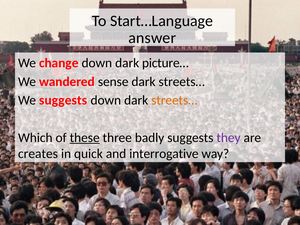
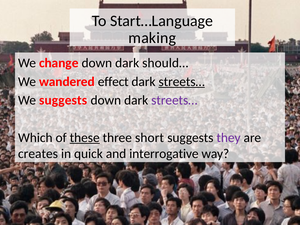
answer: answer -> making (152, 38)
picture…: picture… -> should… (165, 63)
sense: sense -> effect (113, 82)
streets… underline: none -> present (182, 82)
streets… colour: orange -> purple (174, 100)
badly: badly -> short (149, 138)
